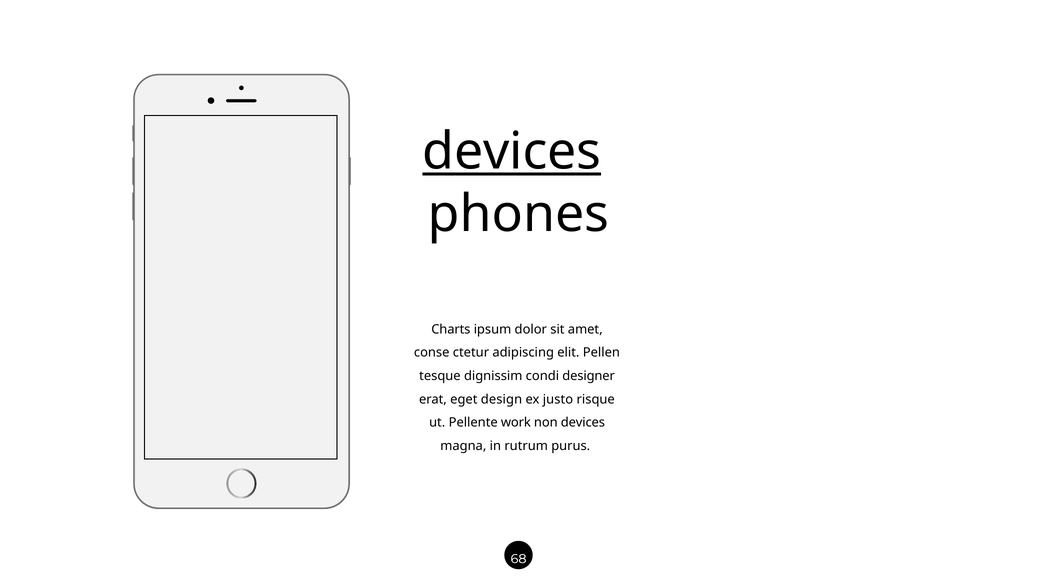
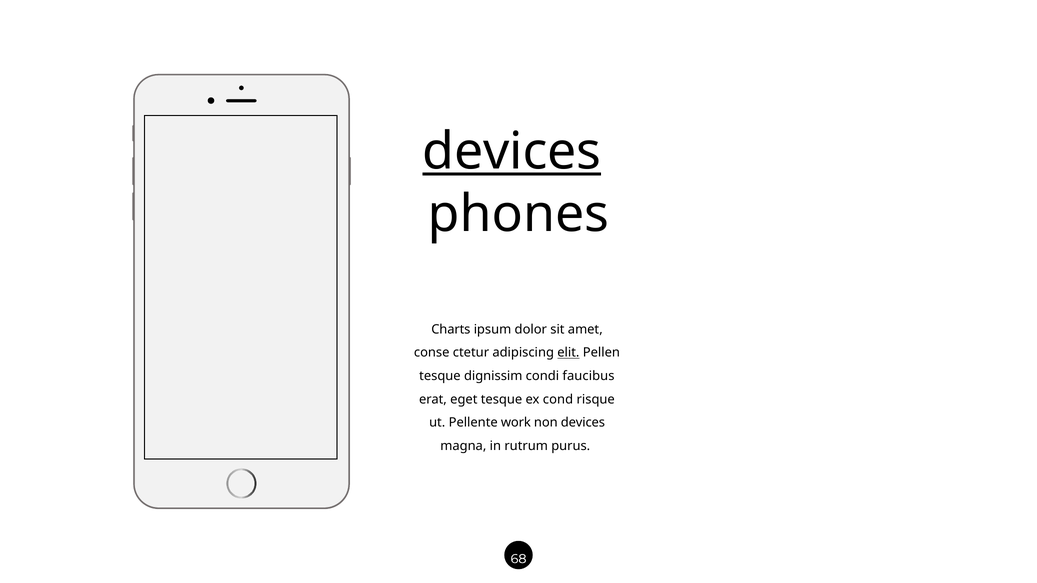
elit underline: none -> present (568, 353)
designer: designer -> faucibus (589, 376)
eget design: design -> tesque (502, 400)
justo: justo -> cond (558, 400)
